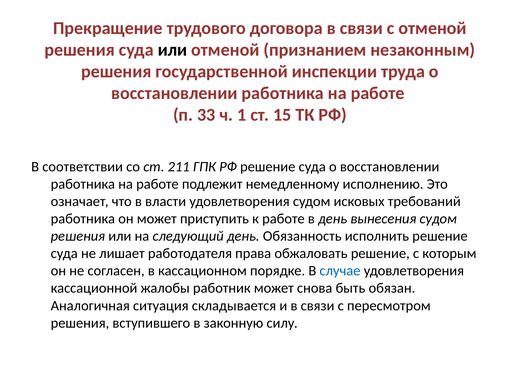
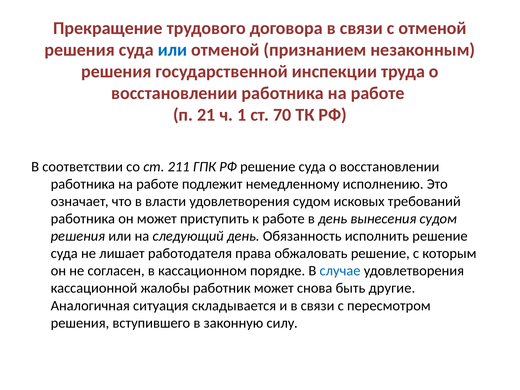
или colour: black -> blue (173, 50)
33: 33 -> 21 (206, 115)
15: 15 -> 70 (282, 115)
обязан: обязан -> другие (392, 288)
